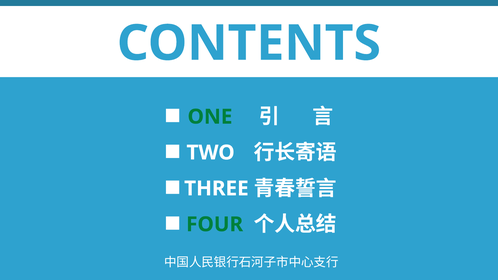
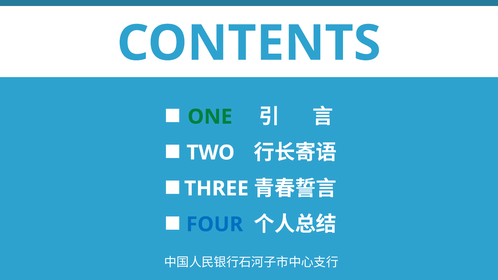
FOUR colour: green -> blue (215, 224)
